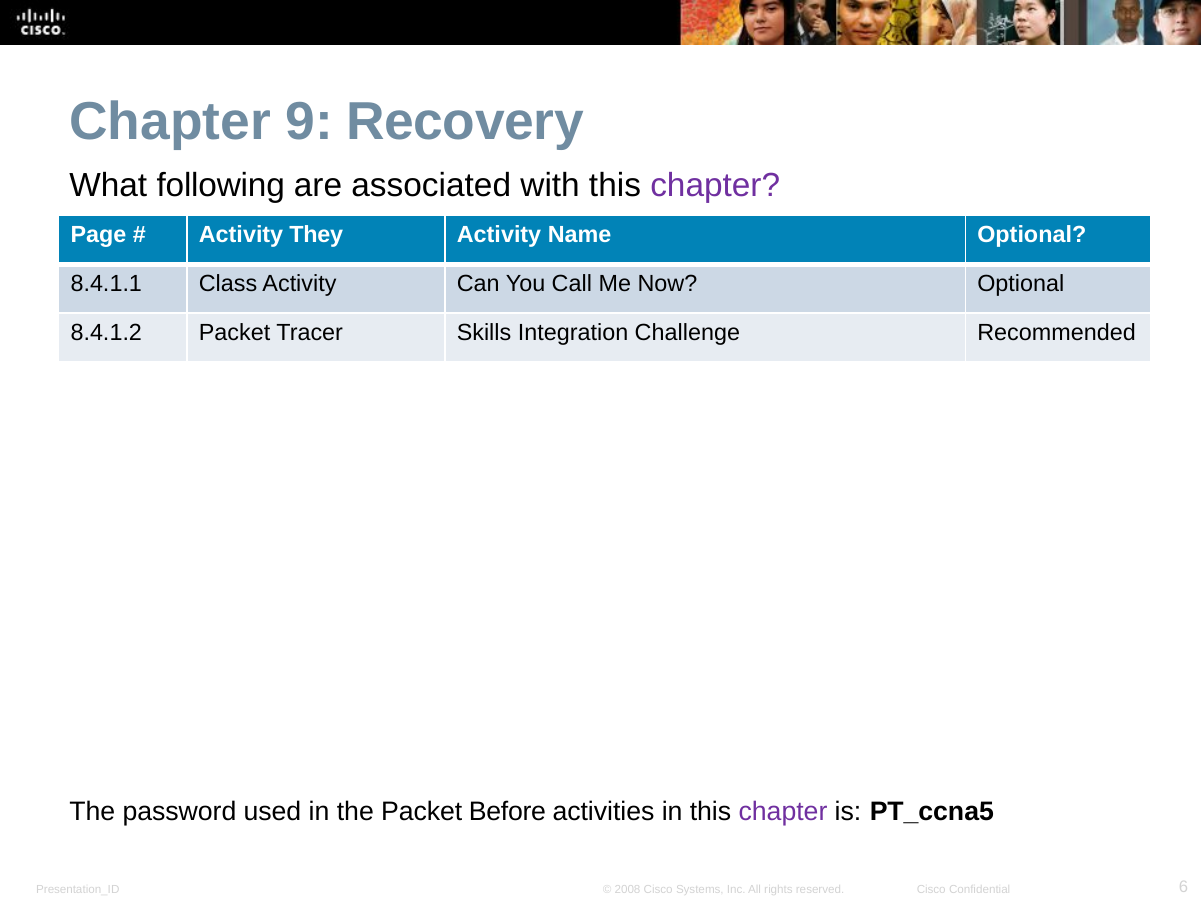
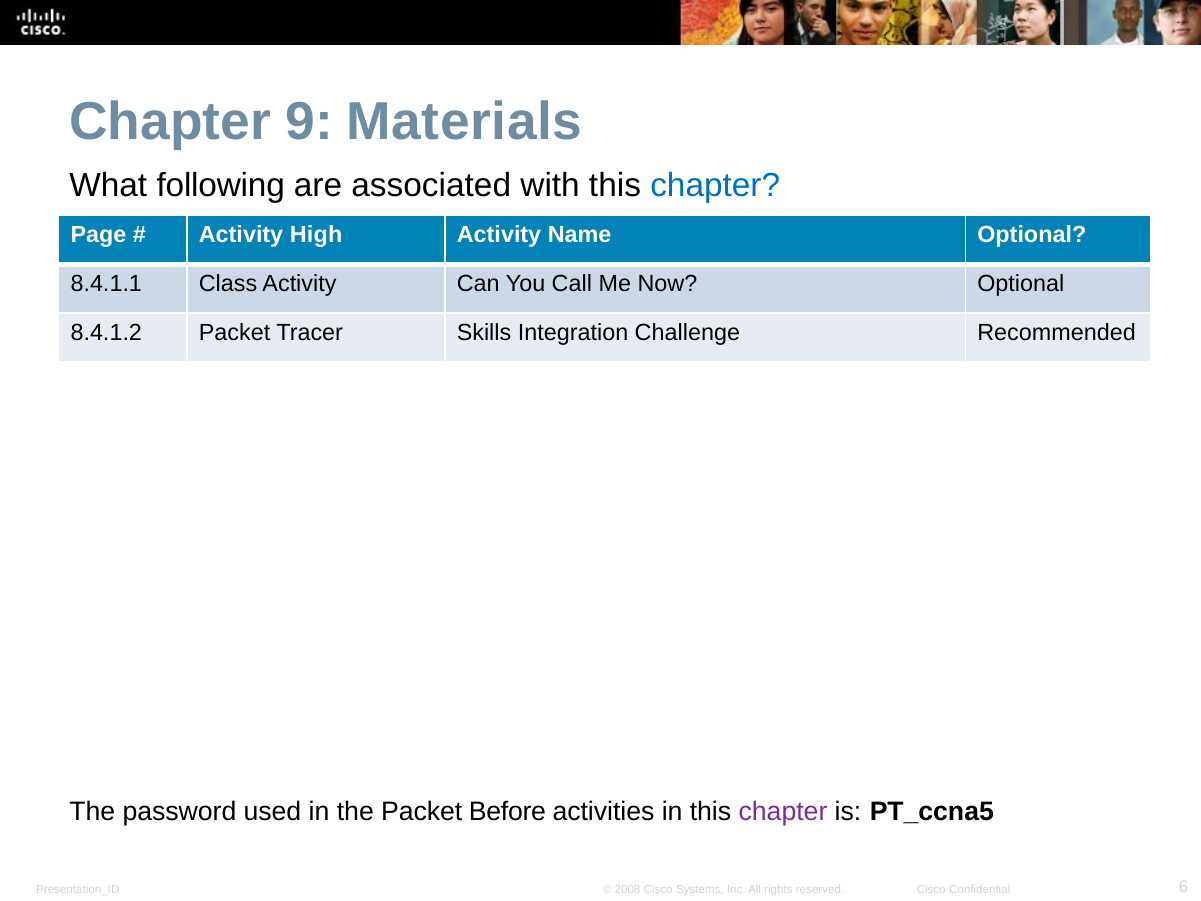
Recovery: Recovery -> Materials (464, 121)
chapter colour: purple -> blue (715, 185)
They: They -> High (316, 235)
